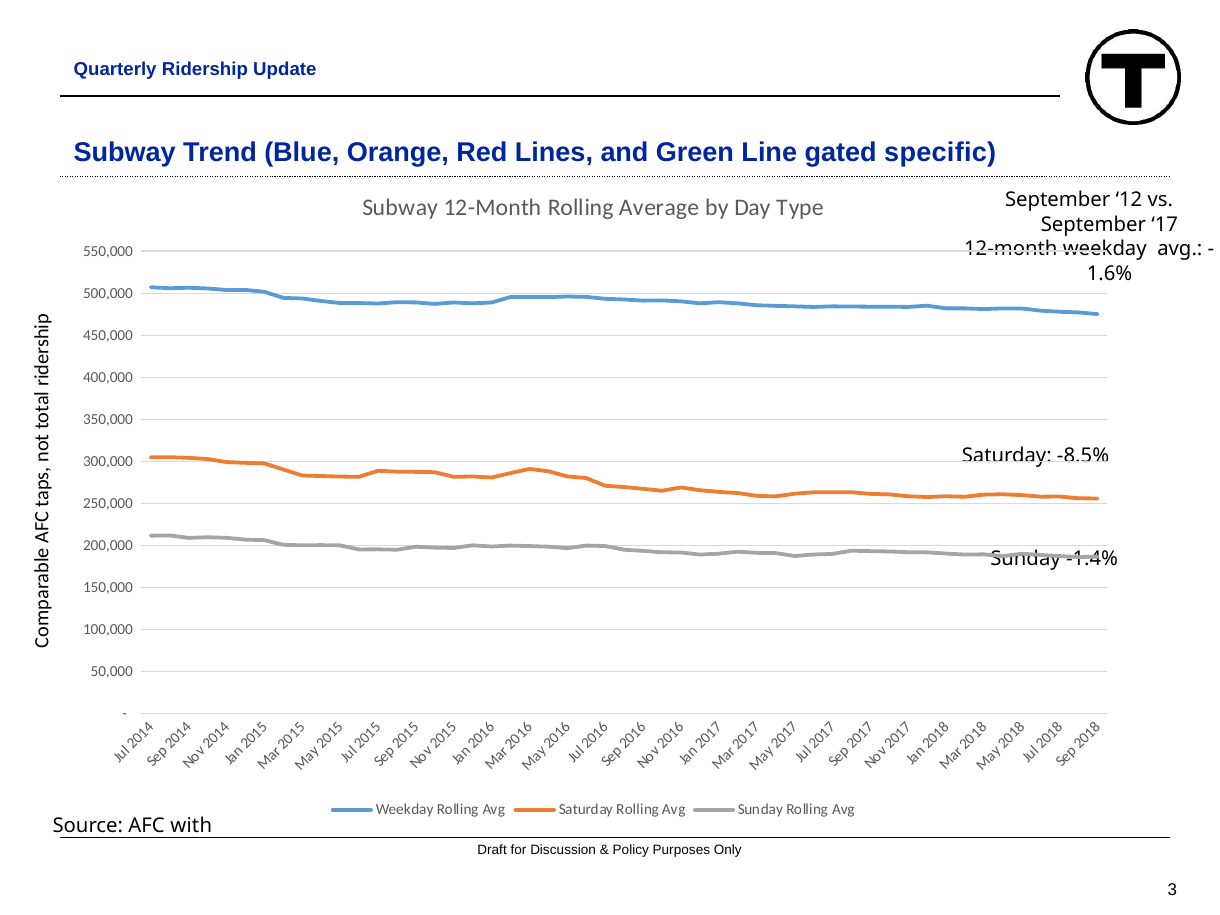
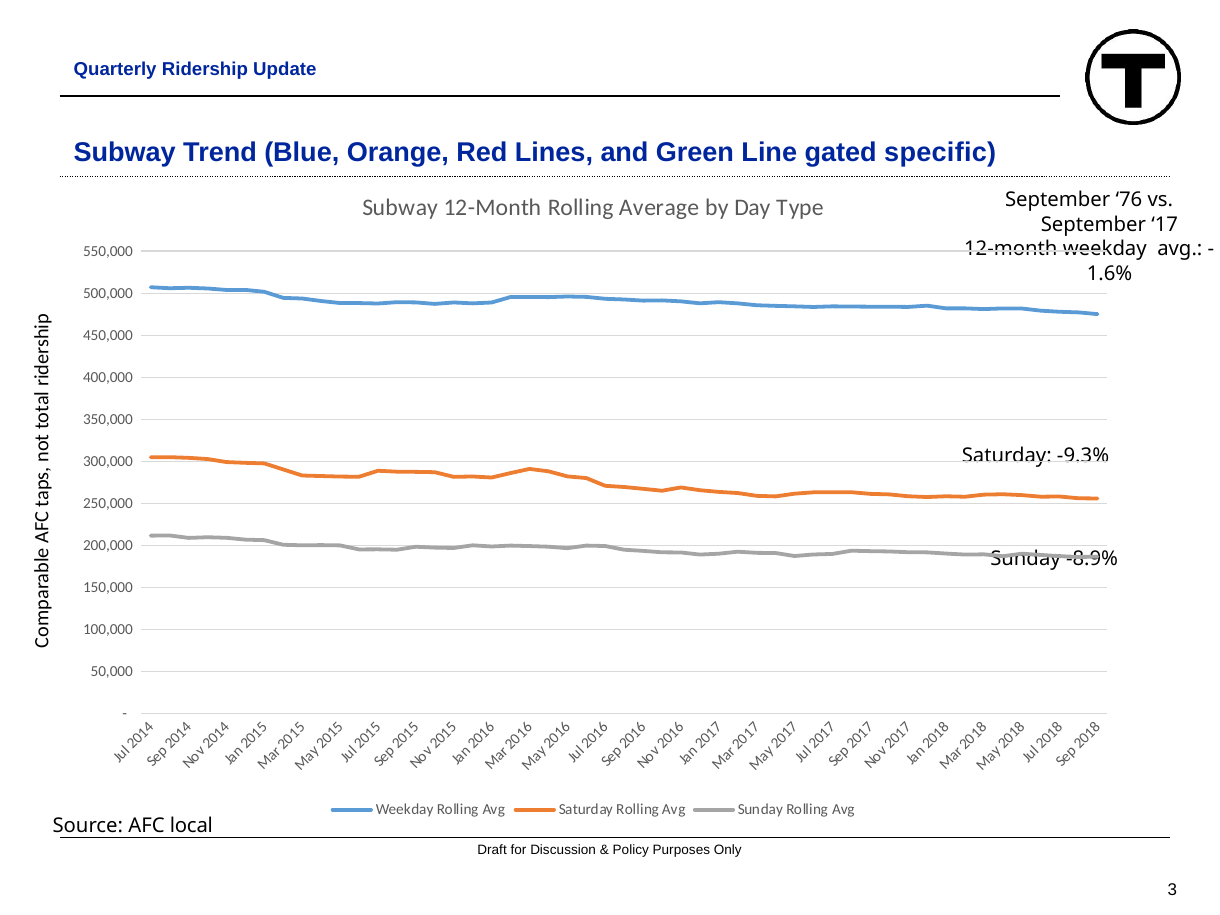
12: 12 -> 76 (1129, 200)
-8.5%: -8.5% -> -9.3% (1083, 456)
-1.4%: -1.4% -> -8.9% (1092, 559)
with: with -> local (191, 825)
